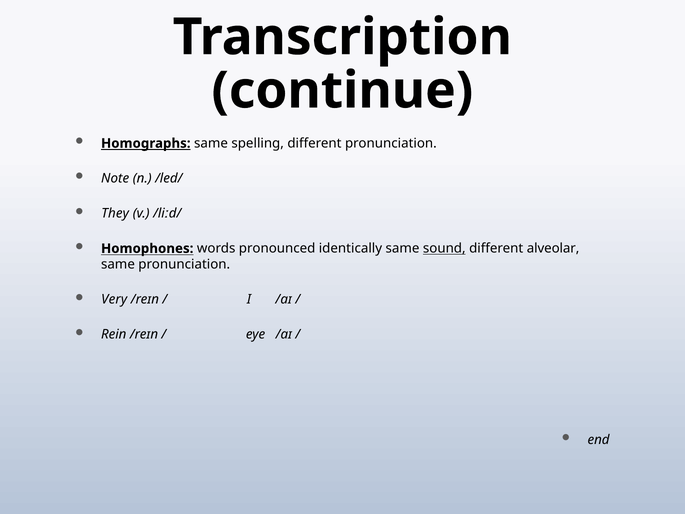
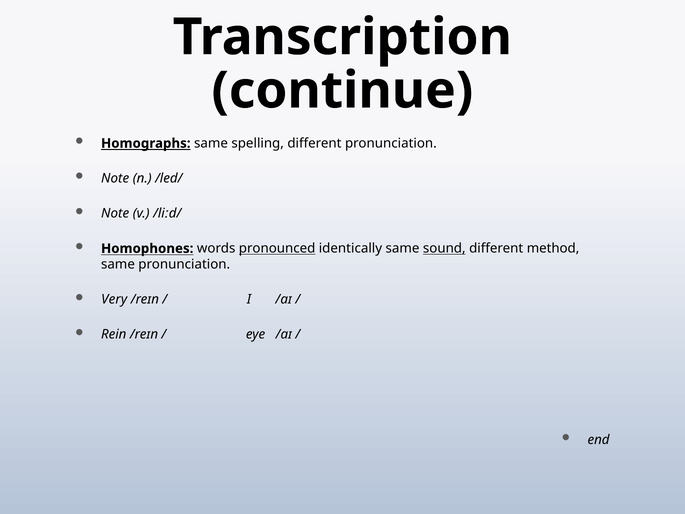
They: They -> Note (115, 213)
pronounced underline: none -> present (277, 248)
alveolar: alveolar -> method (553, 248)
